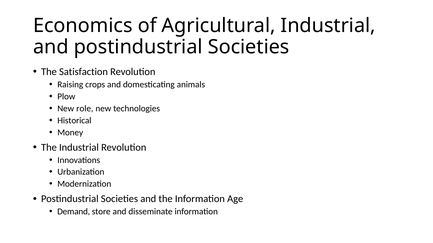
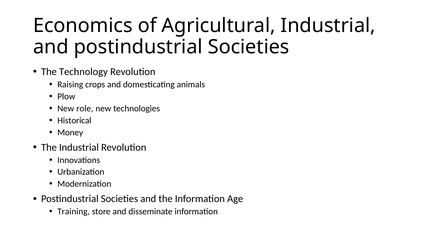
Satisfaction: Satisfaction -> Technology (83, 72)
Demand: Demand -> Training (74, 212)
